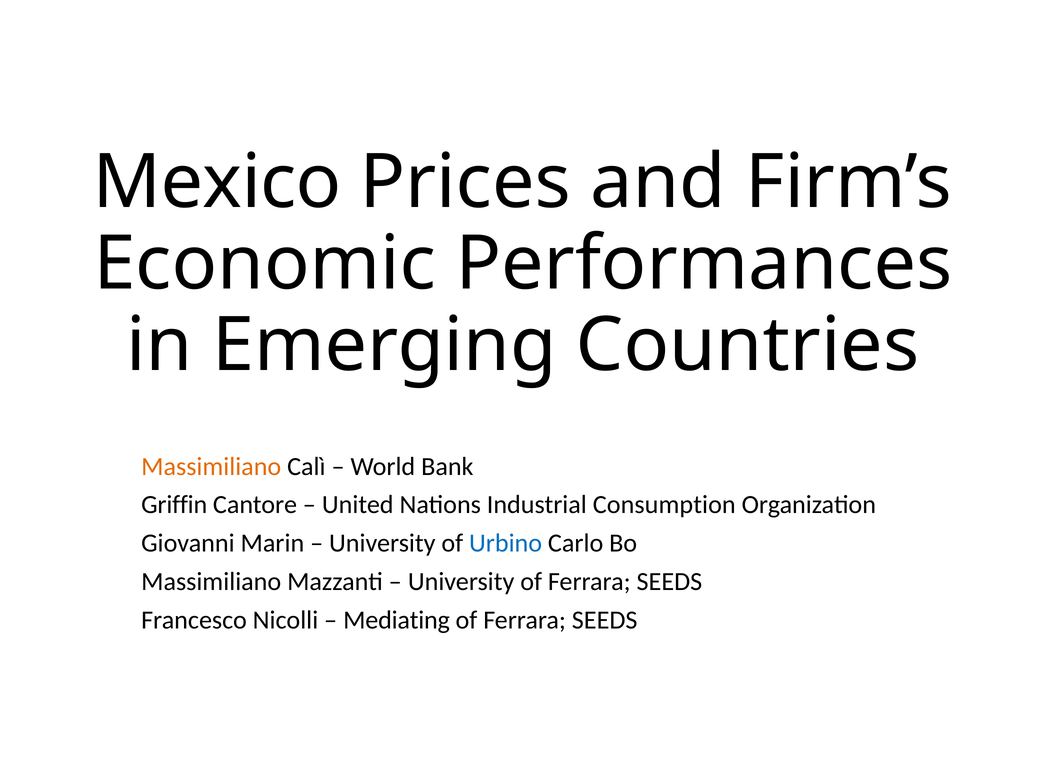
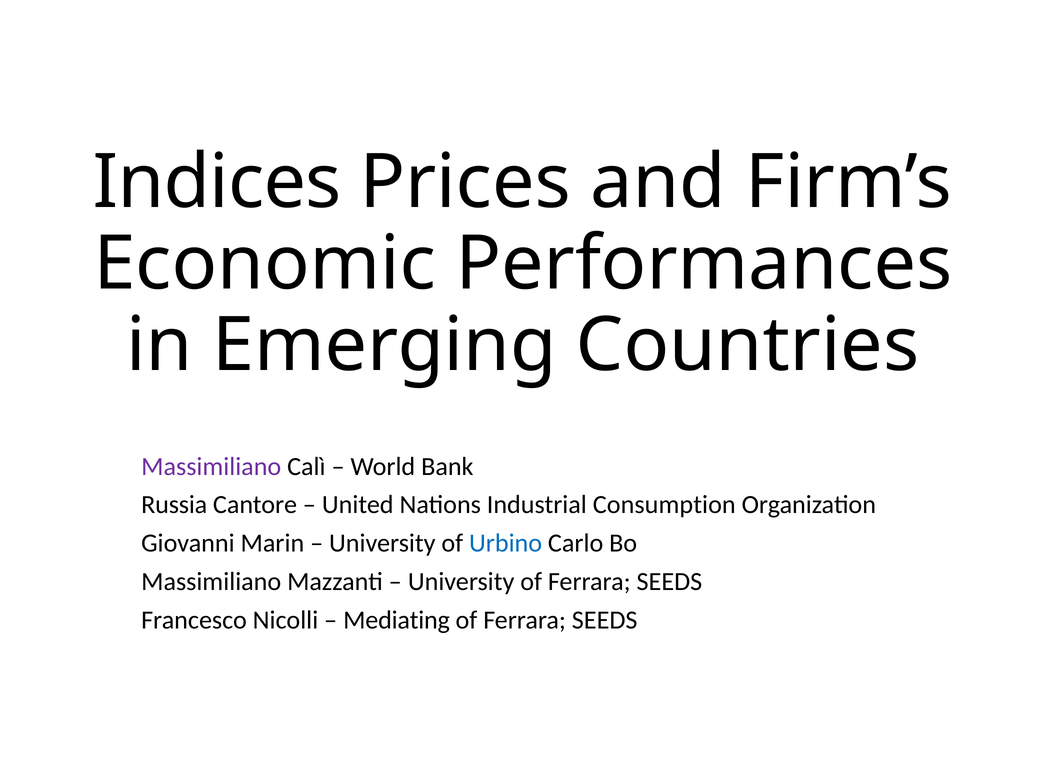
Mexico: Mexico -> Indices (217, 183)
Massimiliano colour: orange -> purple (211, 467)
Griffin: Griffin -> Russia (174, 505)
